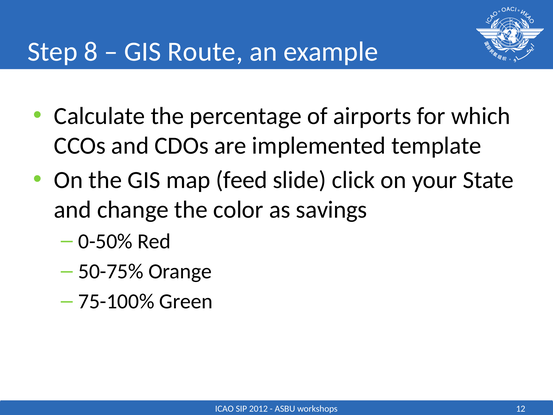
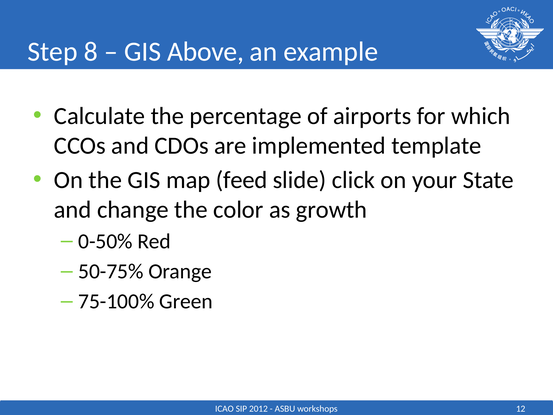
Route: Route -> Above (206, 52)
savings: savings -> growth (332, 210)
